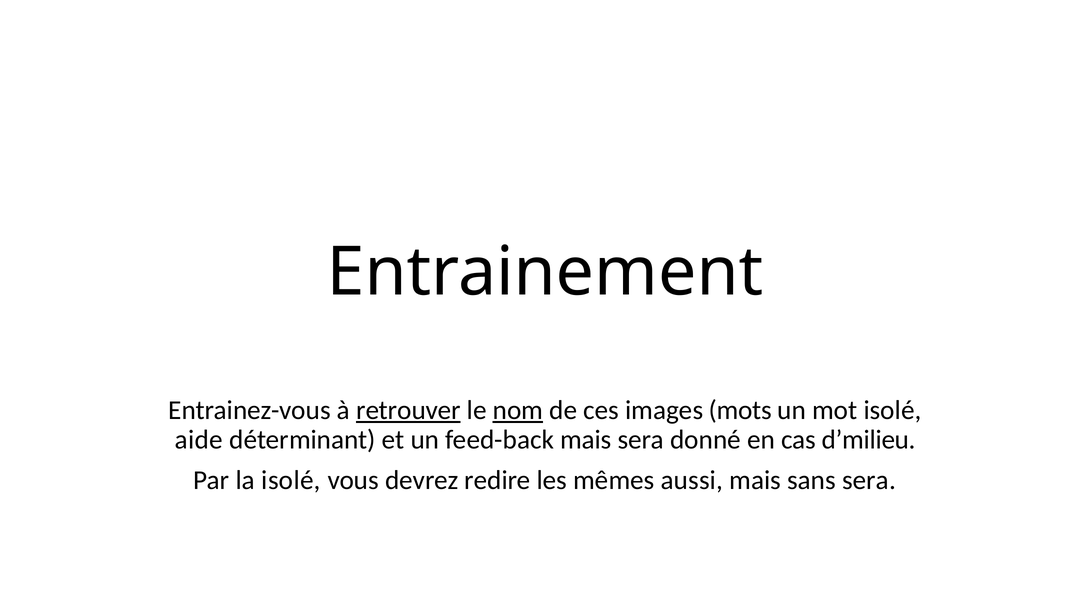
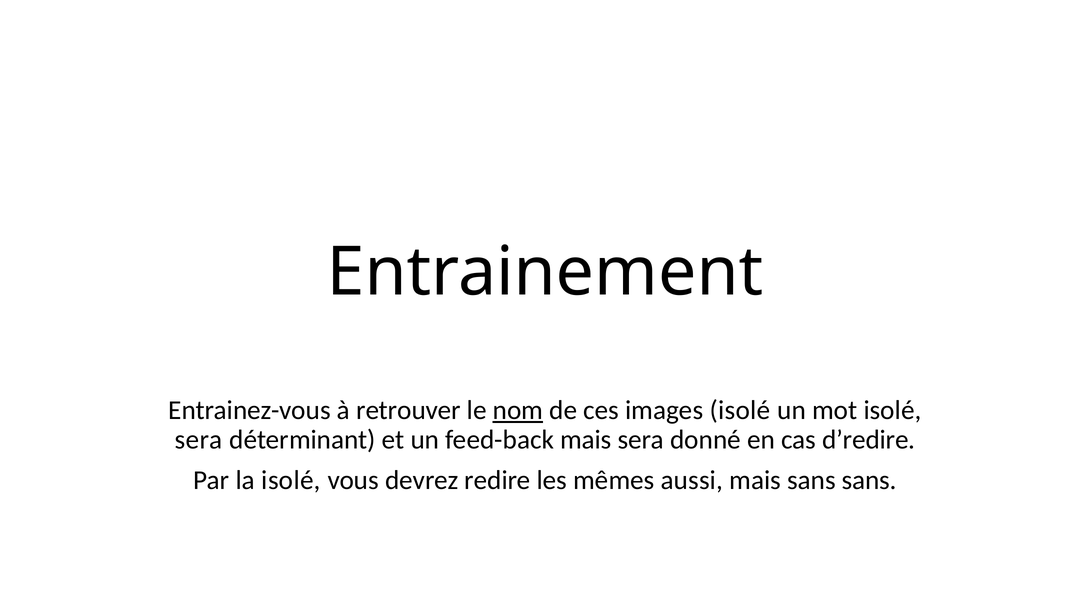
retrouver underline: present -> none (409, 410)
images mots: mots -> isolé (740, 410)
aide: aide -> sera (199, 440)
d’milieu: d’milieu -> d’redire (869, 440)
sans sera: sera -> sans (869, 481)
